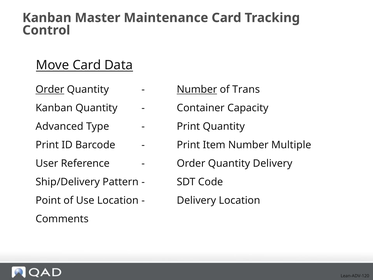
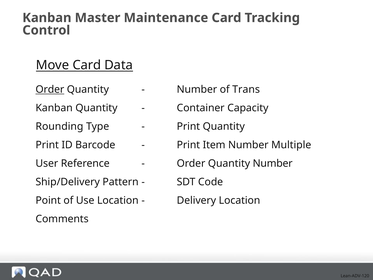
Number underline: present -> none (197, 89)
Advanced: Advanced -> Rounding (59, 126)
Quantity Delivery: Delivery -> Number (273, 163)
